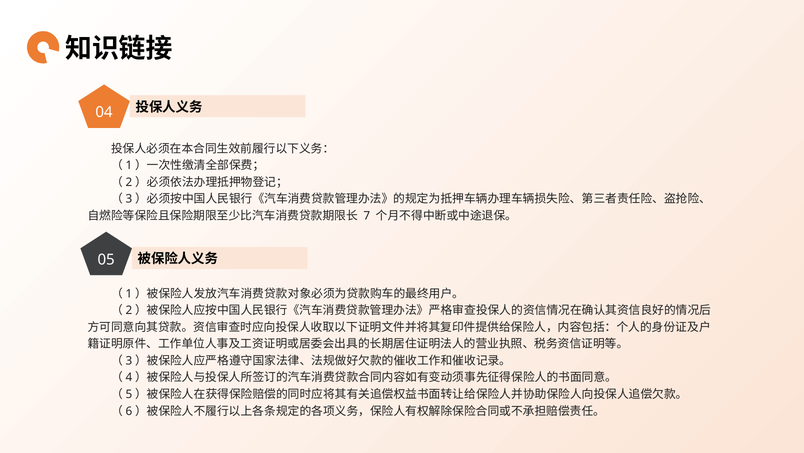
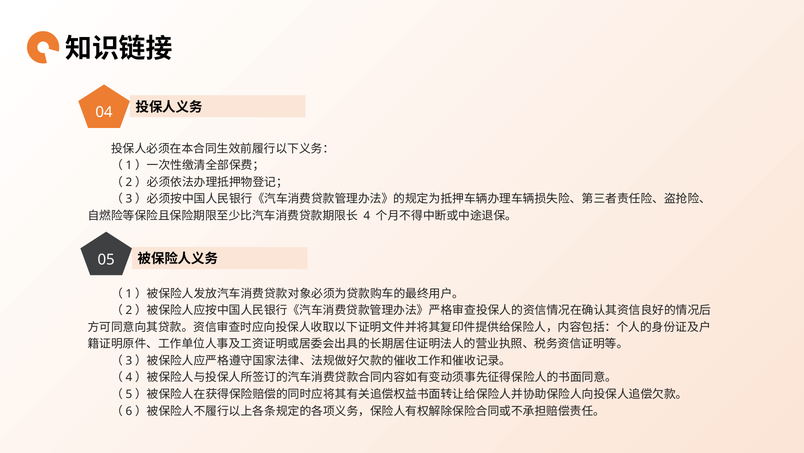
7: 7 -> 4 (367, 215)
